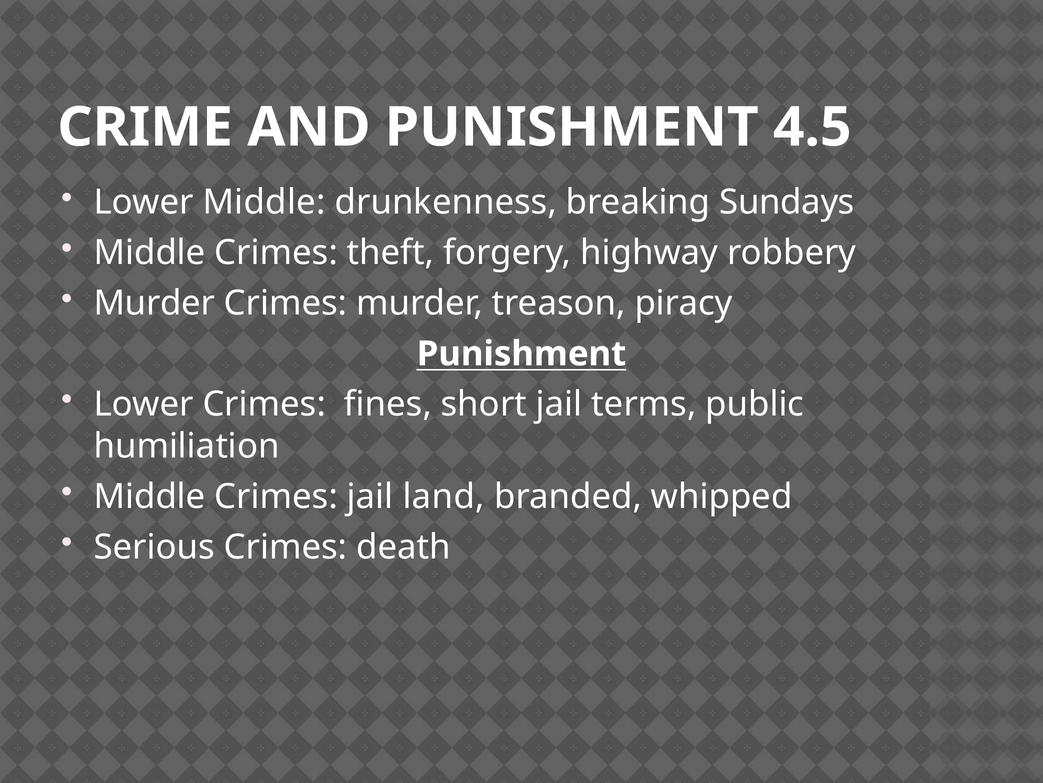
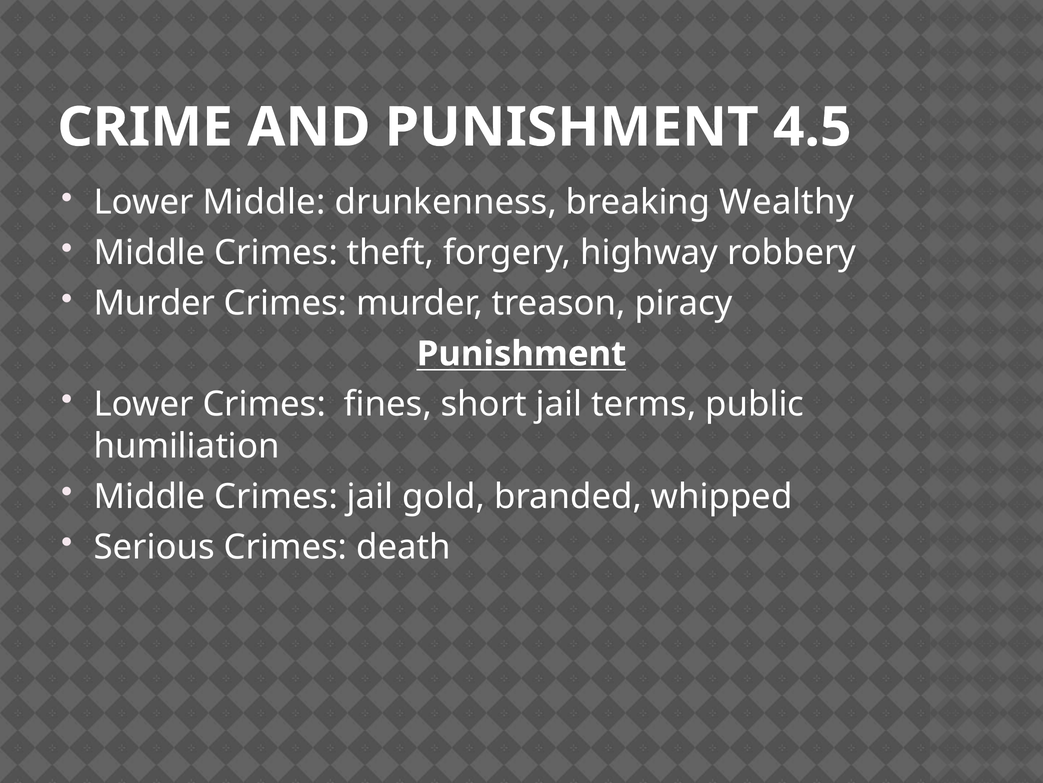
Sundays: Sundays -> Wealthy (787, 202)
land: land -> gold (444, 496)
